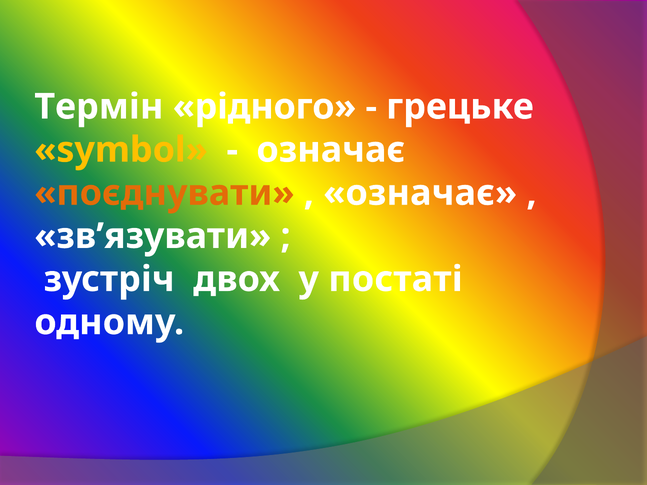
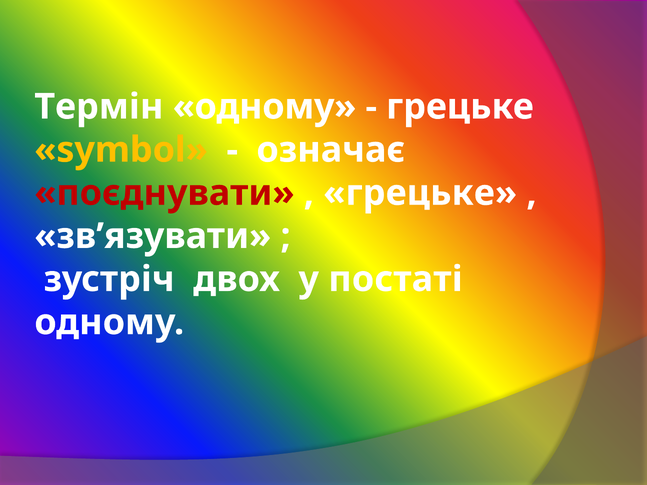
Термін рідного: рідного -> одному (265, 107)
поєднувати colour: orange -> red (164, 193)
означає: означає -> грецьке (420, 193)
